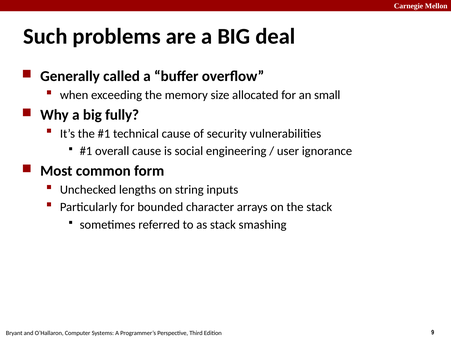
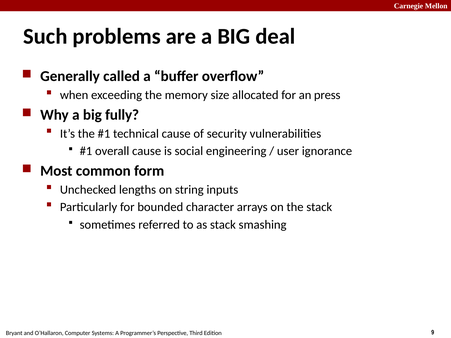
small: small -> press (327, 95)
